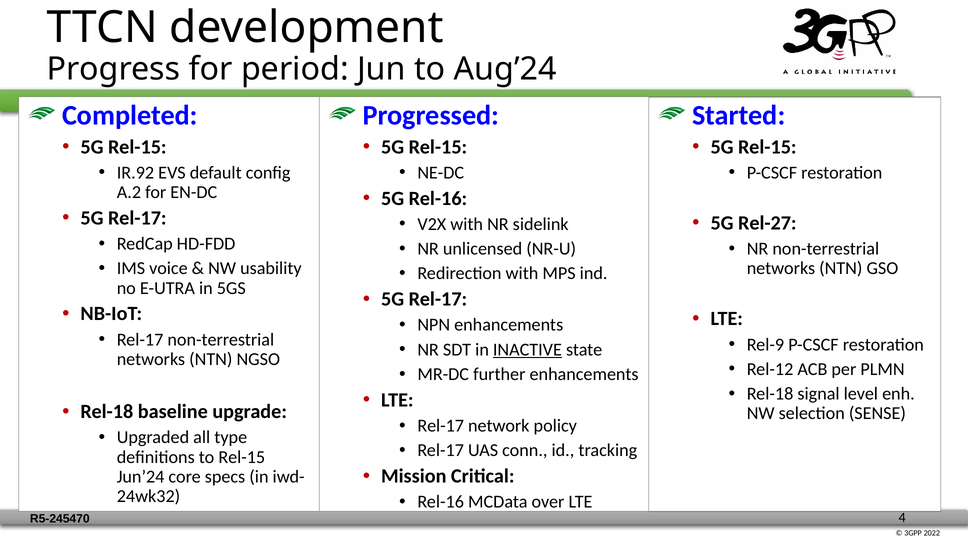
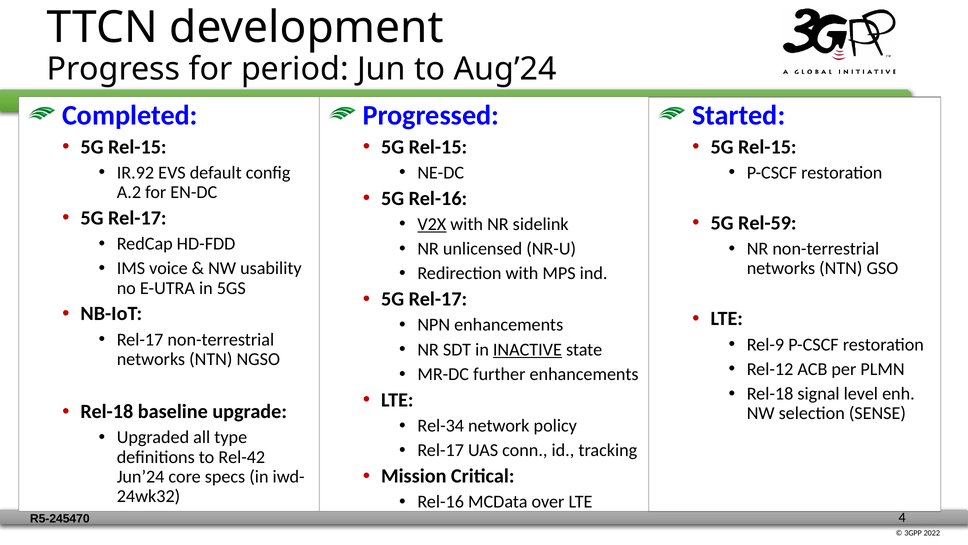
Rel-27: Rel-27 -> Rel-59 (767, 223)
V2X underline: none -> present (432, 224)
Rel-17: Rel-17 -> Rel-34 (441, 425)
to Rel-15: Rel-15 -> Rel-42 (242, 457)
